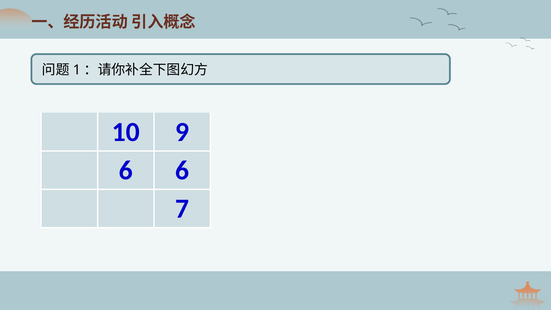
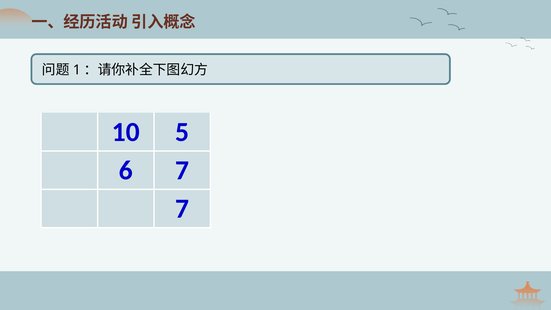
9: 9 -> 5 (182, 132)
6 6: 6 -> 7 (182, 171)
